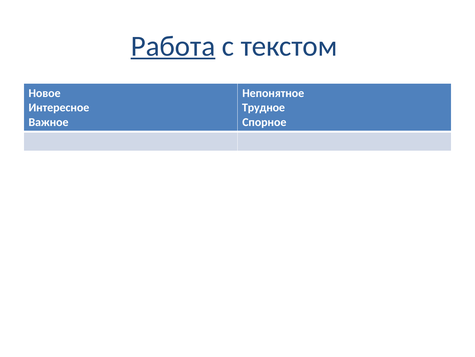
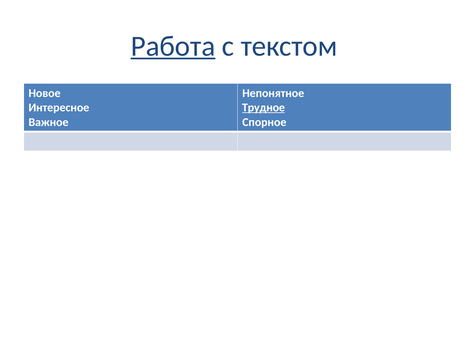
Трудное underline: none -> present (263, 107)
